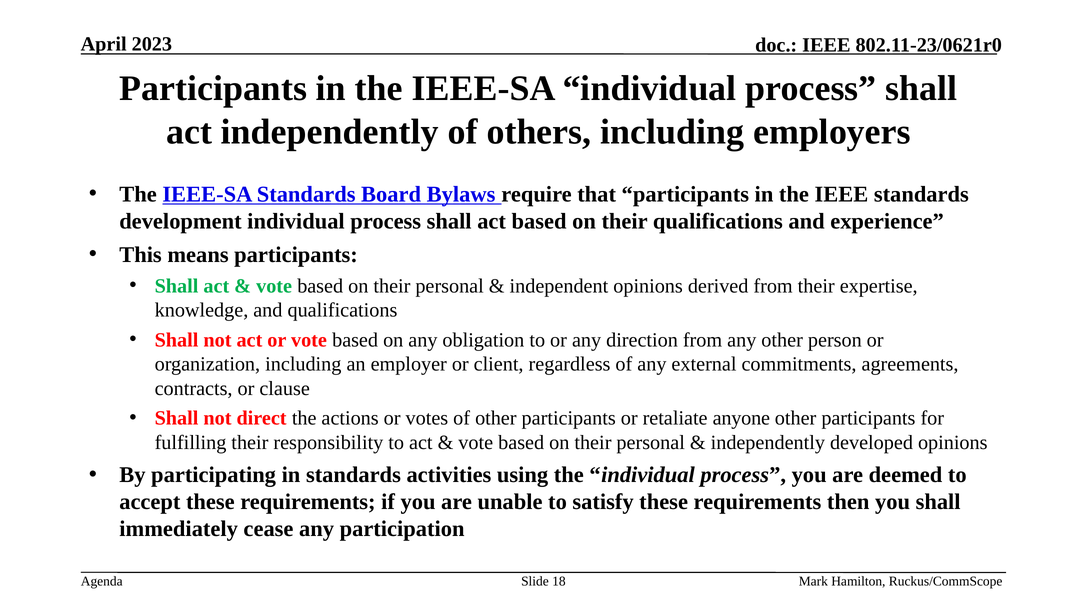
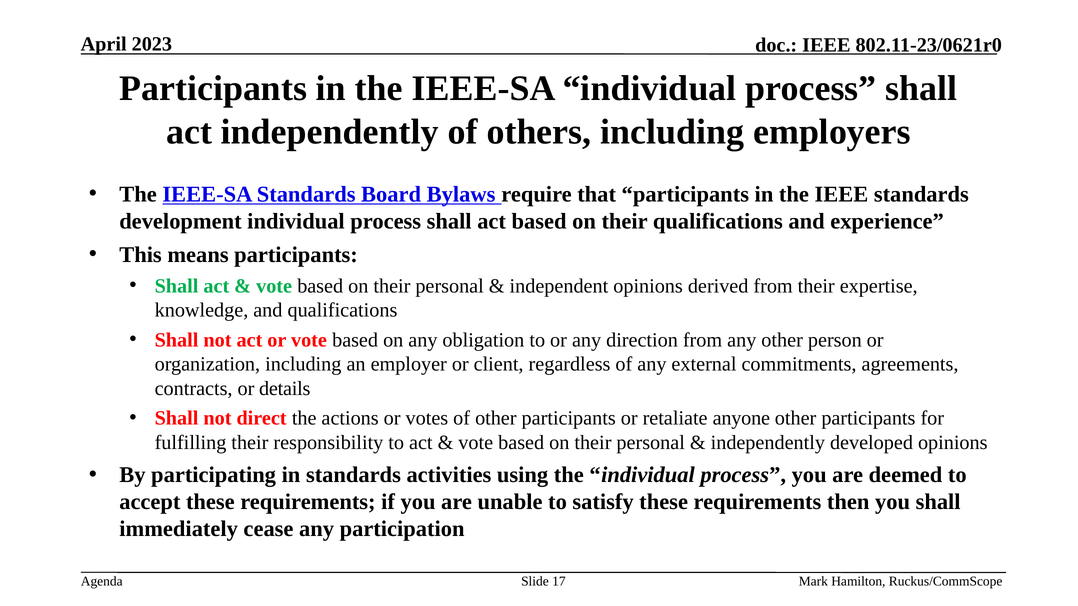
clause: clause -> details (285, 389)
18: 18 -> 17 (559, 582)
